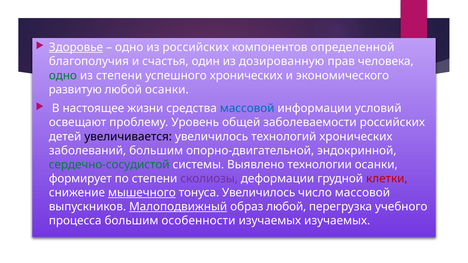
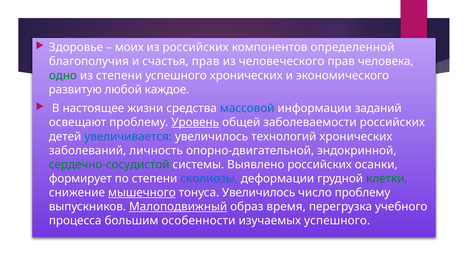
Здоровье underline: present -> none (76, 47)
одно: одно -> моих (129, 47)
счастья один: один -> прав (206, 62)
дозированную: дозированную -> человеческого (282, 62)
любой осанки: осанки -> каждое (167, 90)
условий: условий -> заданий (378, 109)
Уровень underline: none -> present (195, 123)
увеличивается colour: black -> blue (128, 137)
заболеваний большим: большим -> личность (156, 151)
Выявлено технологии: технологии -> российских (320, 165)
сколиозы colour: purple -> blue (209, 179)
клетки colour: red -> green (387, 179)
число массовой: массовой -> проблему (363, 193)
образ любой: любой -> время (286, 207)
изучаемых изучаемых: изучаемых -> успешного (337, 221)
